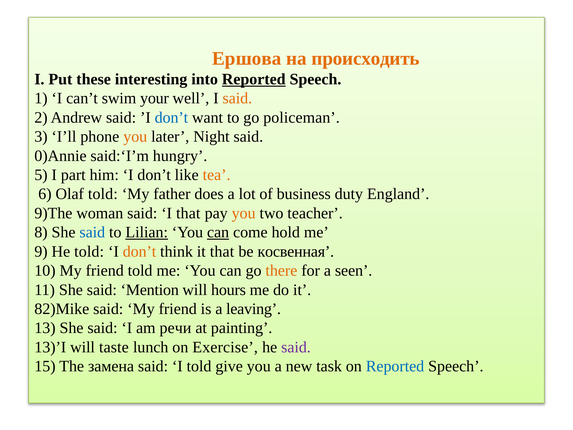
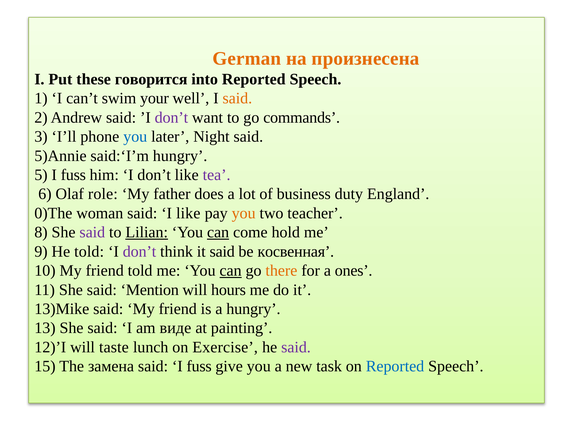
Ершова: Ершова -> German (247, 58)
происходить: происходить -> произнесена (366, 58)
interesting: interesting -> говорится (151, 79)
Reported underline: present -> none (254, 79)
don’t colour: blue -> purple (171, 117)
policeman: policeman -> commands (302, 117)
you colour: orange -> blue (135, 137)
0)Annie: 0)Annie -> 5)Annie (60, 156)
5 I part: part -> fuss (73, 175)
tea colour: orange -> purple (217, 175)
Olaf told: told -> role (103, 194)
9)The: 9)The -> 0)The (53, 213)
I that: that -> like (188, 213)
said colour: blue -> purple (92, 232)
don’t colour: orange -> purple (140, 251)
it that: that -> said (222, 251)
can underline: none -> present (231, 270)
seen: seen -> ones (354, 270)
82)Mike: 82)Mike -> 13)Mike (62, 309)
a leaving: leaving -> hungry (253, 309)
речи: речи -> виде (175, 328)
13)’I: 13)’I -> 12)’I (50, 347)
said I told: told -> fuss (199, 366)
